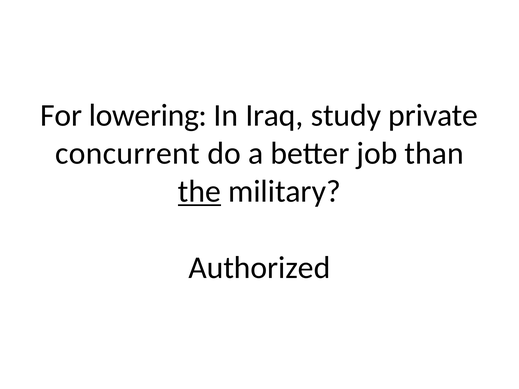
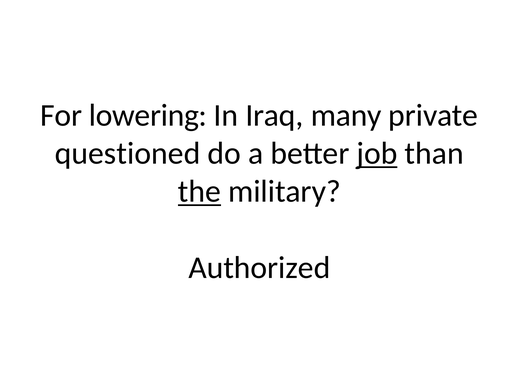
study: study -> many (346, 116)
concurrent: concurrent -> questioned (128, 154)
job underline: none -> present (377, 154)
